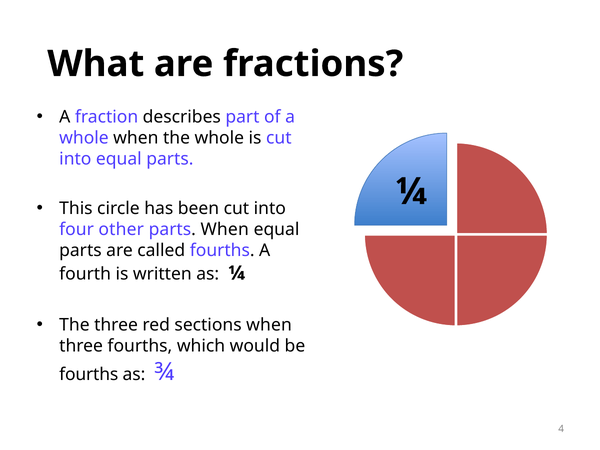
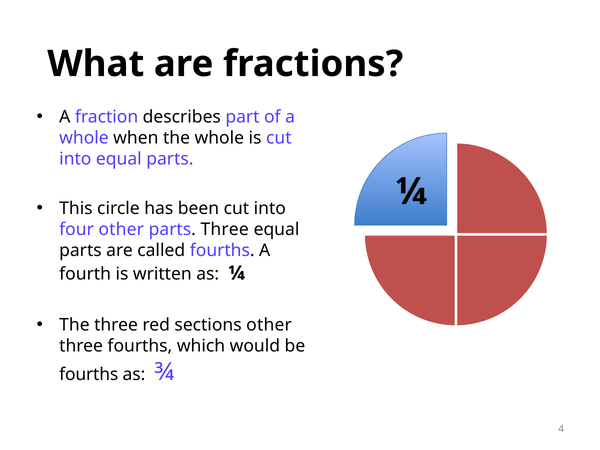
parts When: When -> Three (225, 229)
sections when: when -> other (269, 325)
